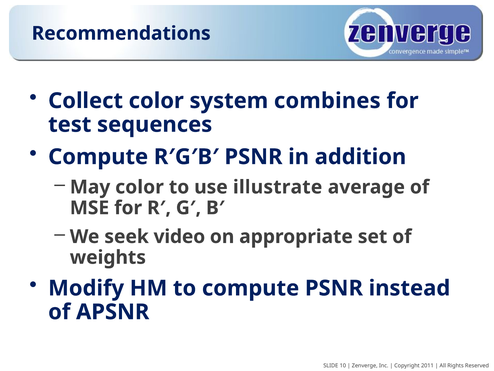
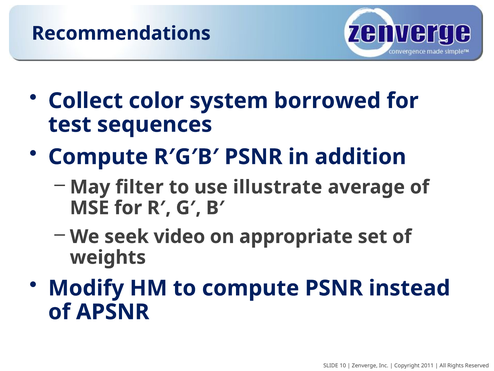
combines: combines -> borrowed (327, 101)
May color: color -> filter (139, 187)
